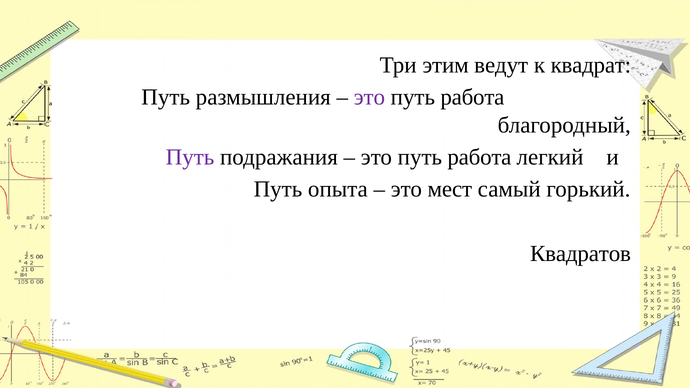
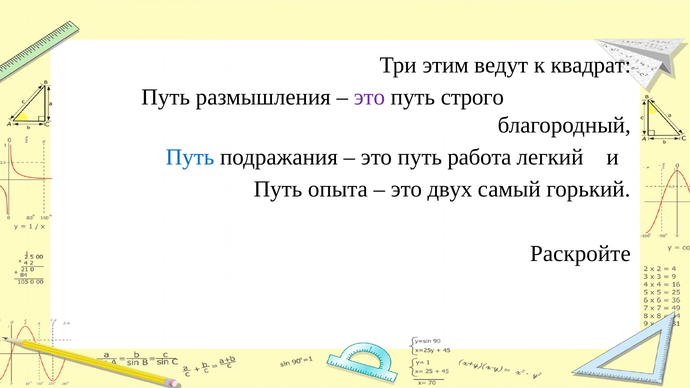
работа: работа -> строго (472, 97)
Путь colour: purple -> blue (190, 157)
мест: мест -> двух (450, 189)
Квадратов: Квадратов -> Раскройте (580, 254)
